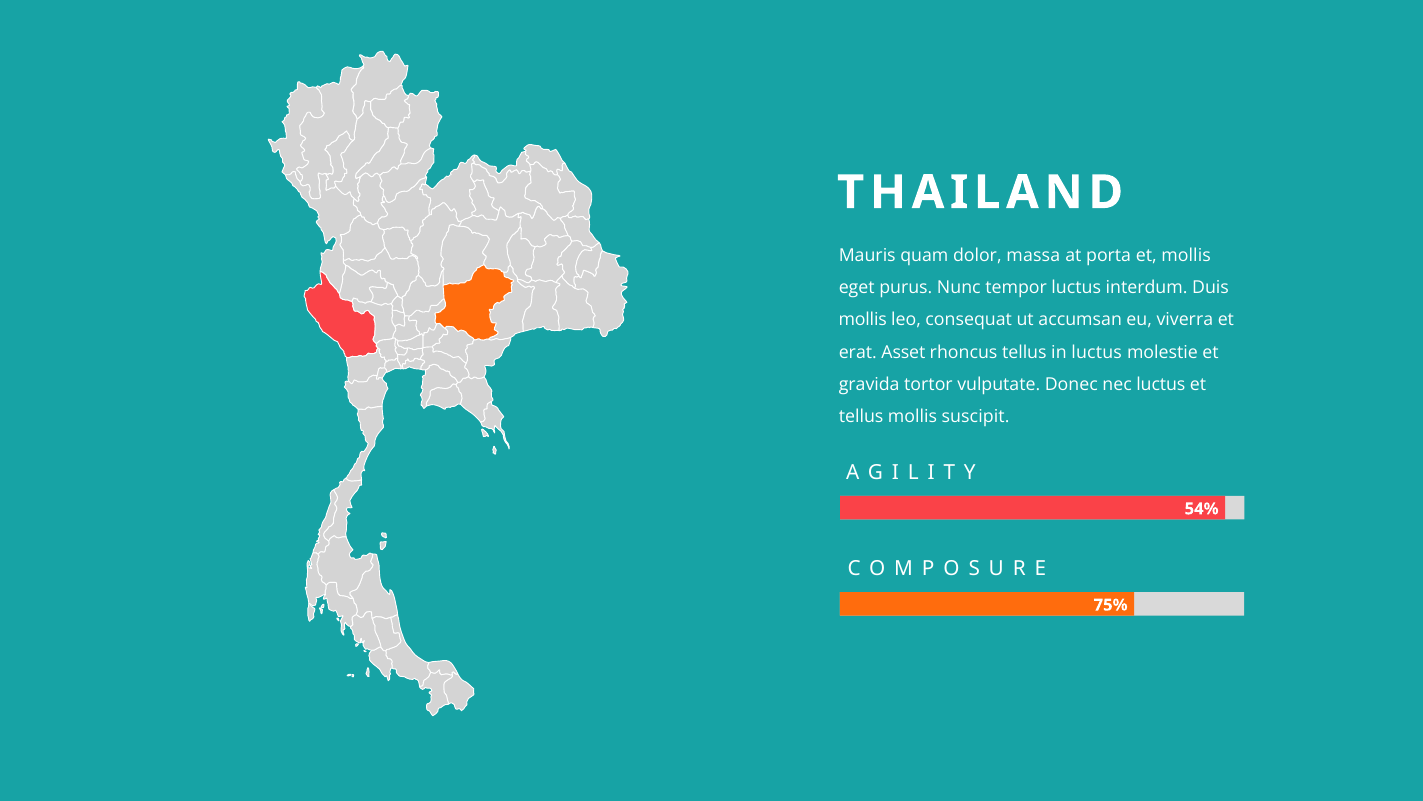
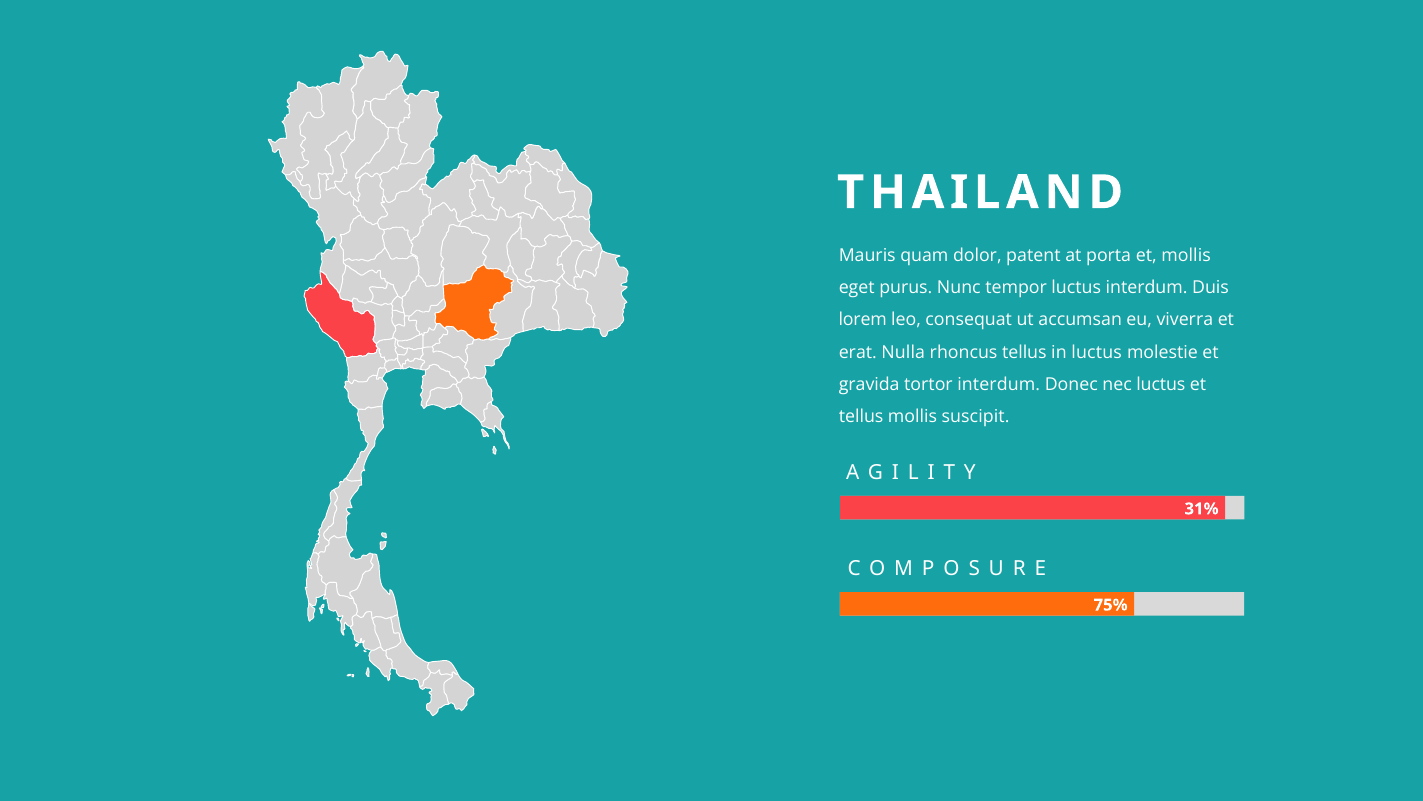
massa: massa -> patent (1033, 256)
mollis: mollis -> lorem (863, 320)
Asset: Asset -> Nulla (903, 352)
tortor vulputate: vulputate -> interdum (999, 384)
54%: 54% -> 31% (1202, 509)
